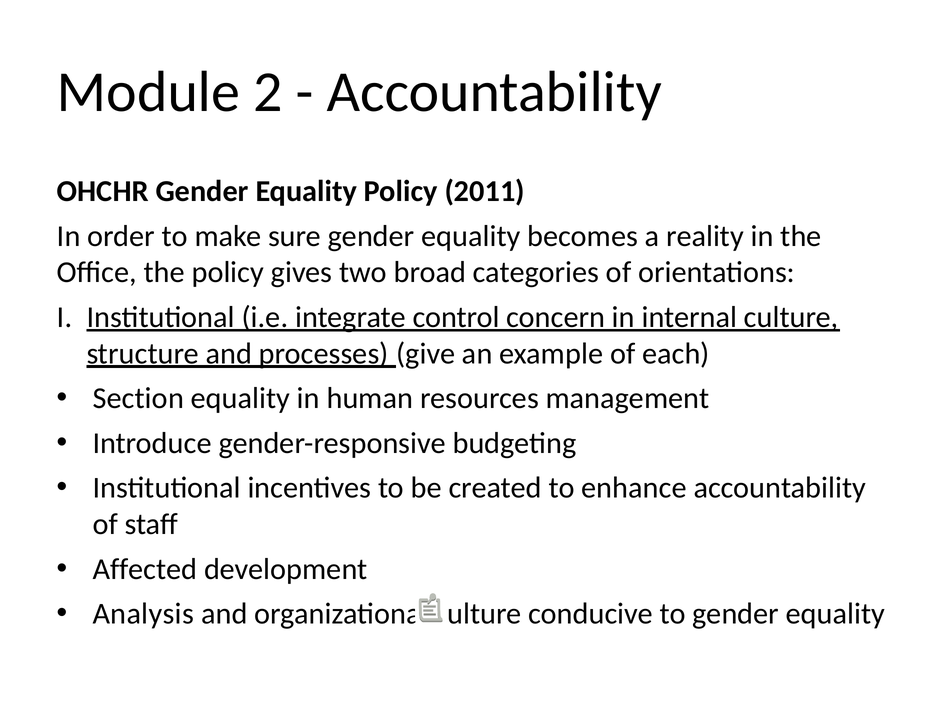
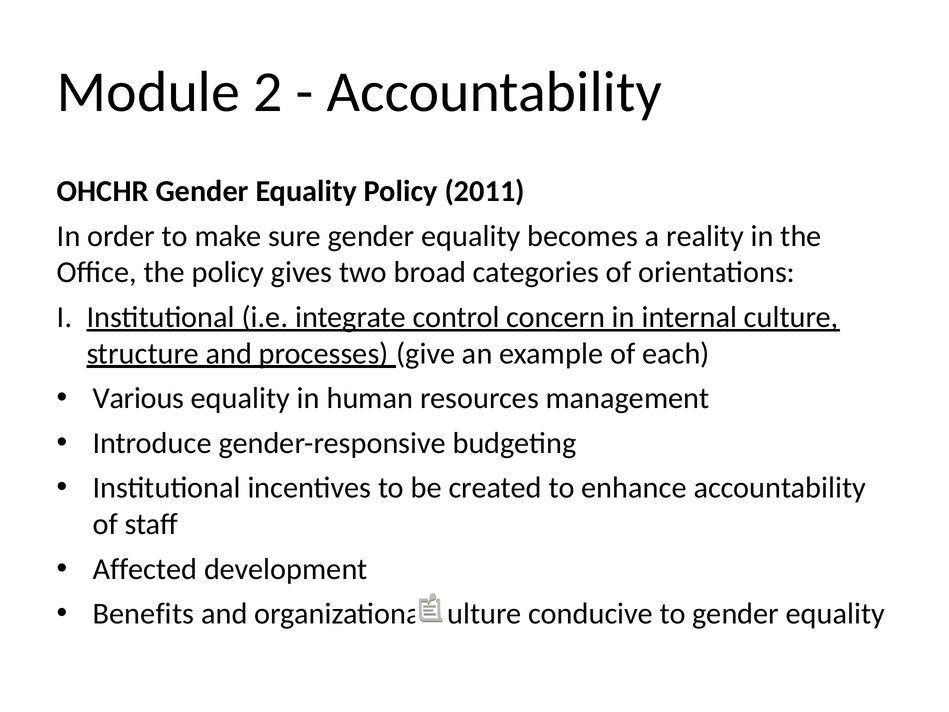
Section: Section -> Various (138, 398)
Analysis: Analysis -> Benefits (143, 614)
